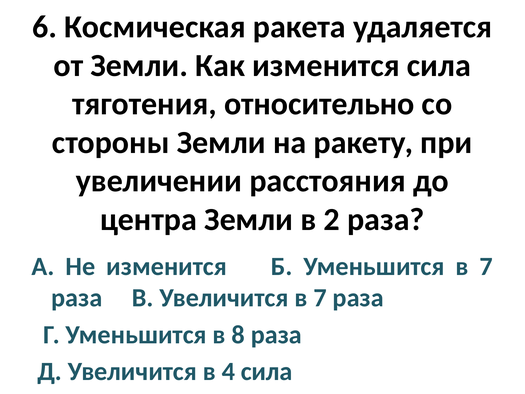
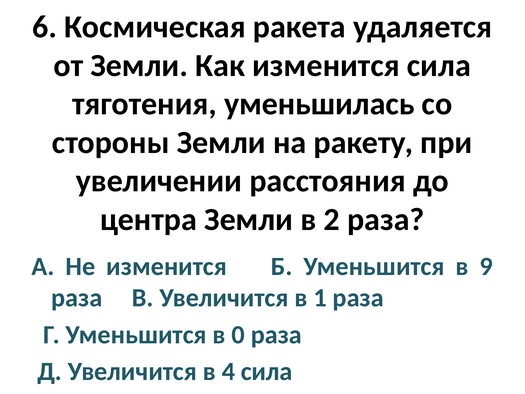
относительно: относительно -> уменьшилась (319, 104)
Уменьшится в 7: 7 -> 9 (486, 266)
Увеличится в 7: 7 -> 1 (320, 298)
8: 8 -> 0 (238, 335)
